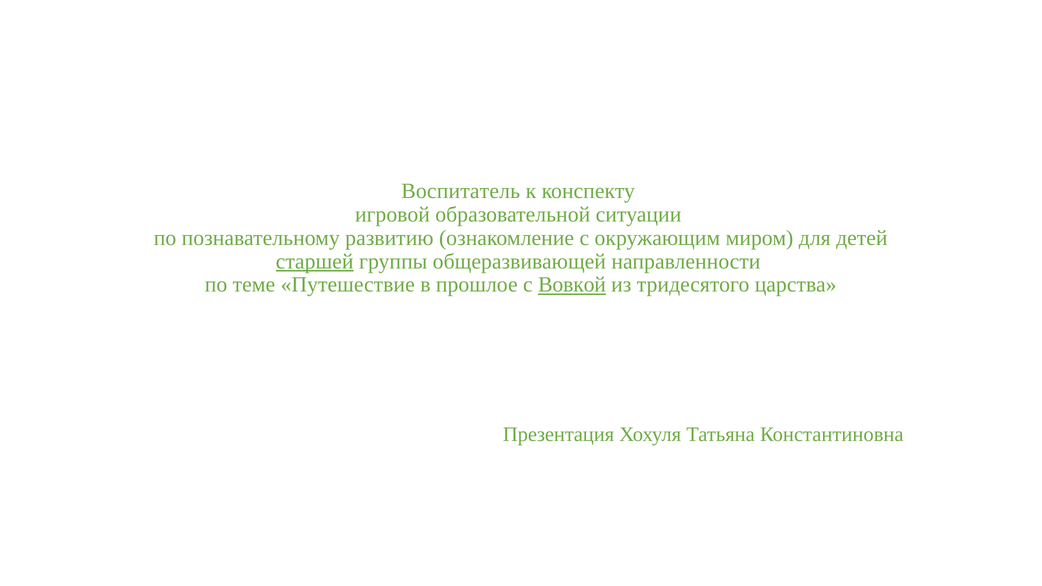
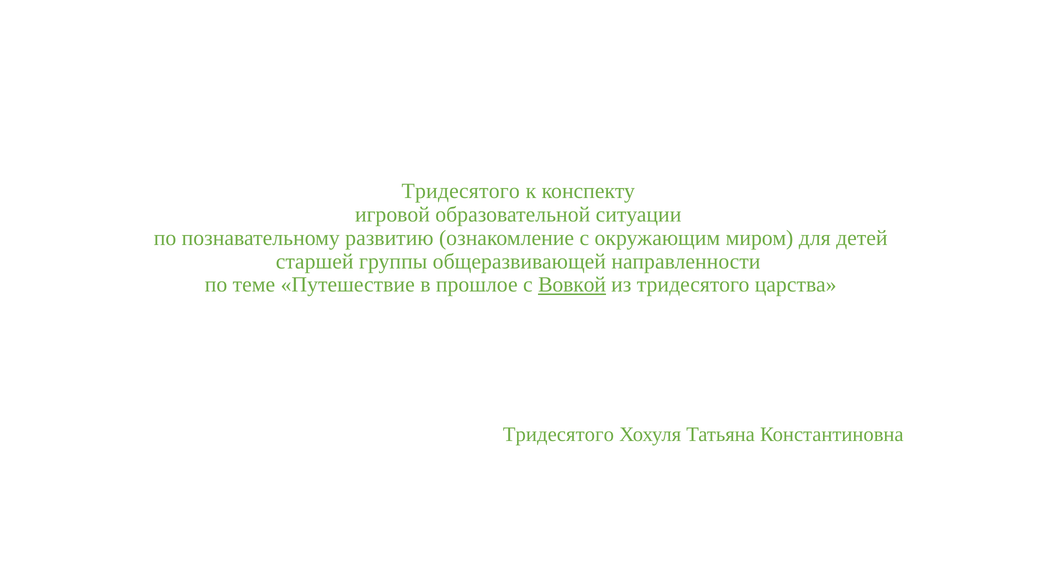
Воспитатель: Воспитатель -> Тридесятого (461, 191)
старшей underline: present -> none (315, 261)
Презентация: Презентация -> Тридесятого (558, 434)
